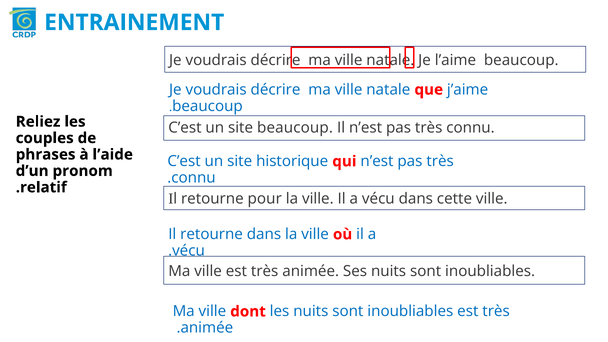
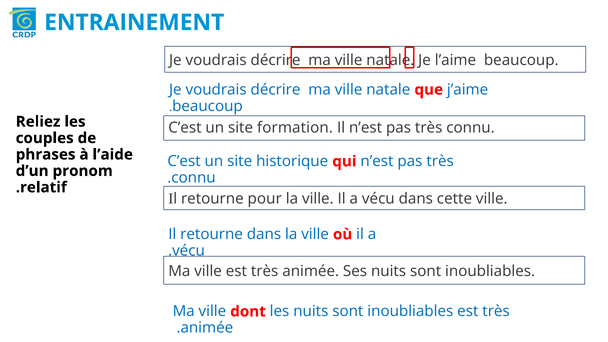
site beaucoup: beaucoup -> formation (295, 128)
